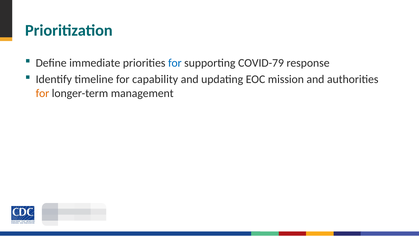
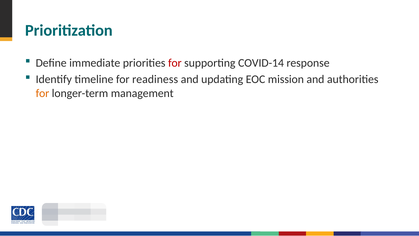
for colour: blue -> red (175, 63)
COVID-79: COVID-79 -> COVID-14 (261, 63)
capability: capability -> readiness (155, 79)
